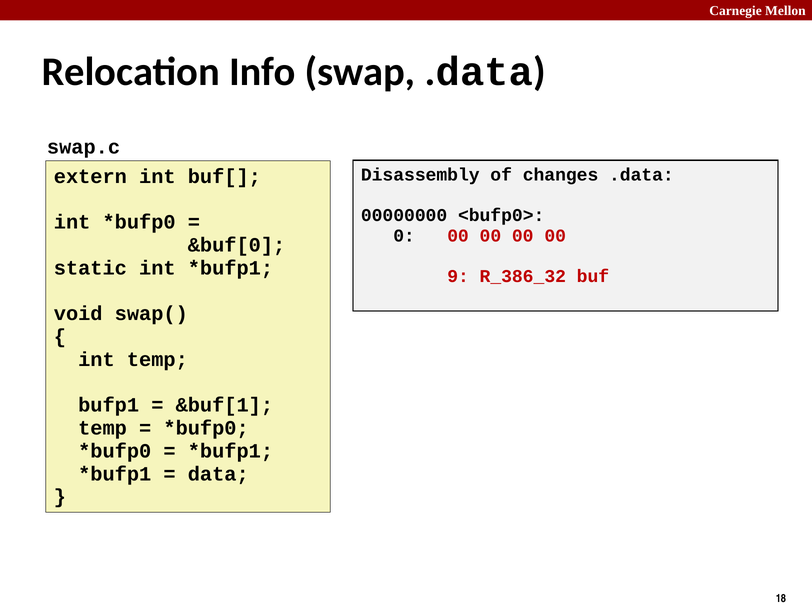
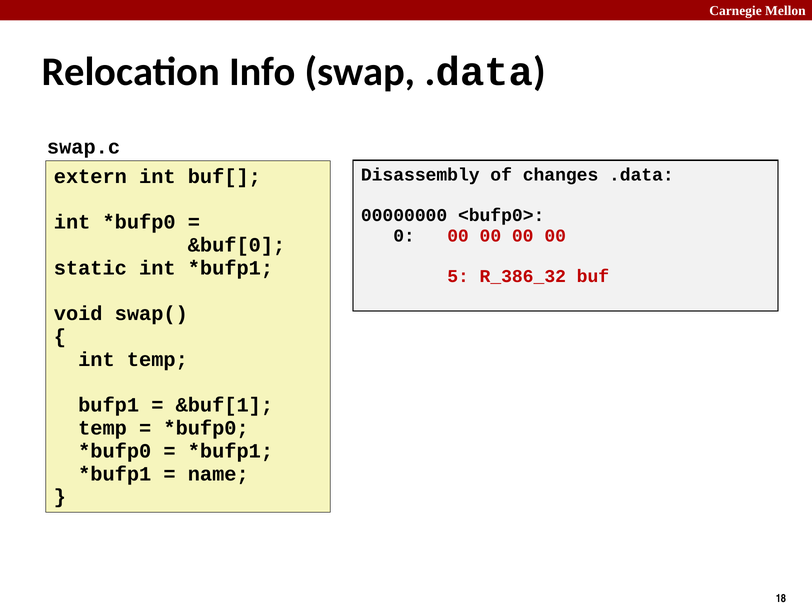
9: 9 -> 5 (458, 276)
data: data -> name (218, 474)
